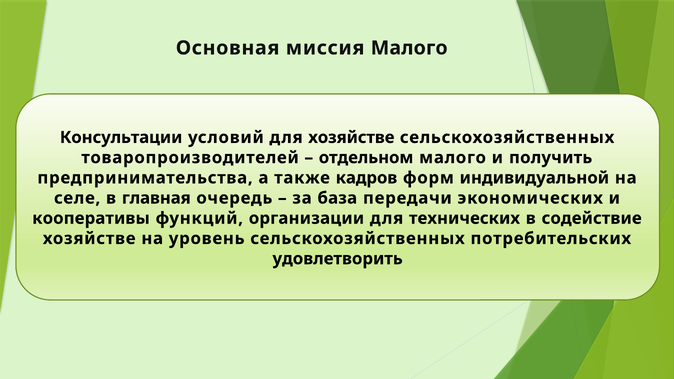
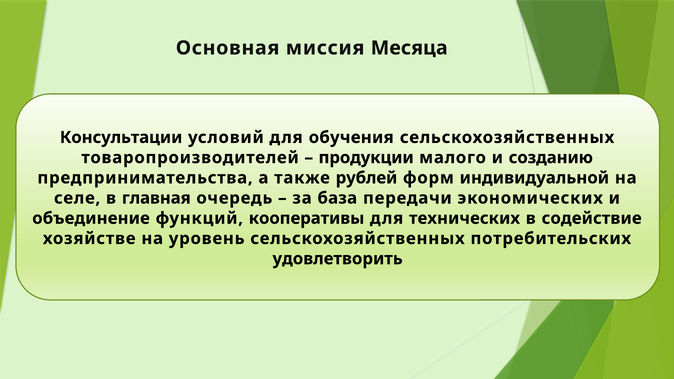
миссия Малого: Малого -> Месяца (409, 48)
для хозяйстве: хозяйстве -> обучения (351, 137)
отдельном: отдельном -> продукции (366, 158)
получить: получить -> созданию (551, 158)
кадров: кадров -> рублей (366, 178)
кооперативы: кооперативы -> объединение (91, 218)
организации: организации -> кооперативы (307, 218)
